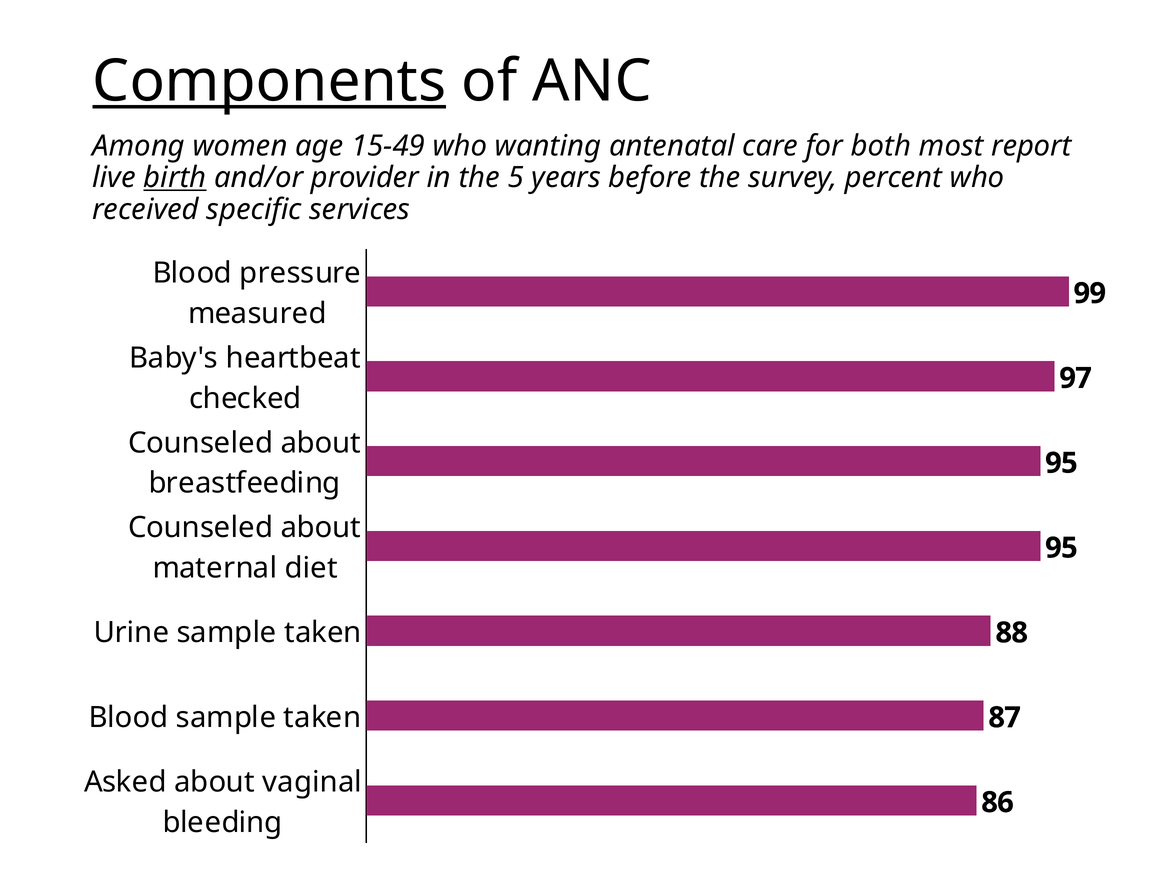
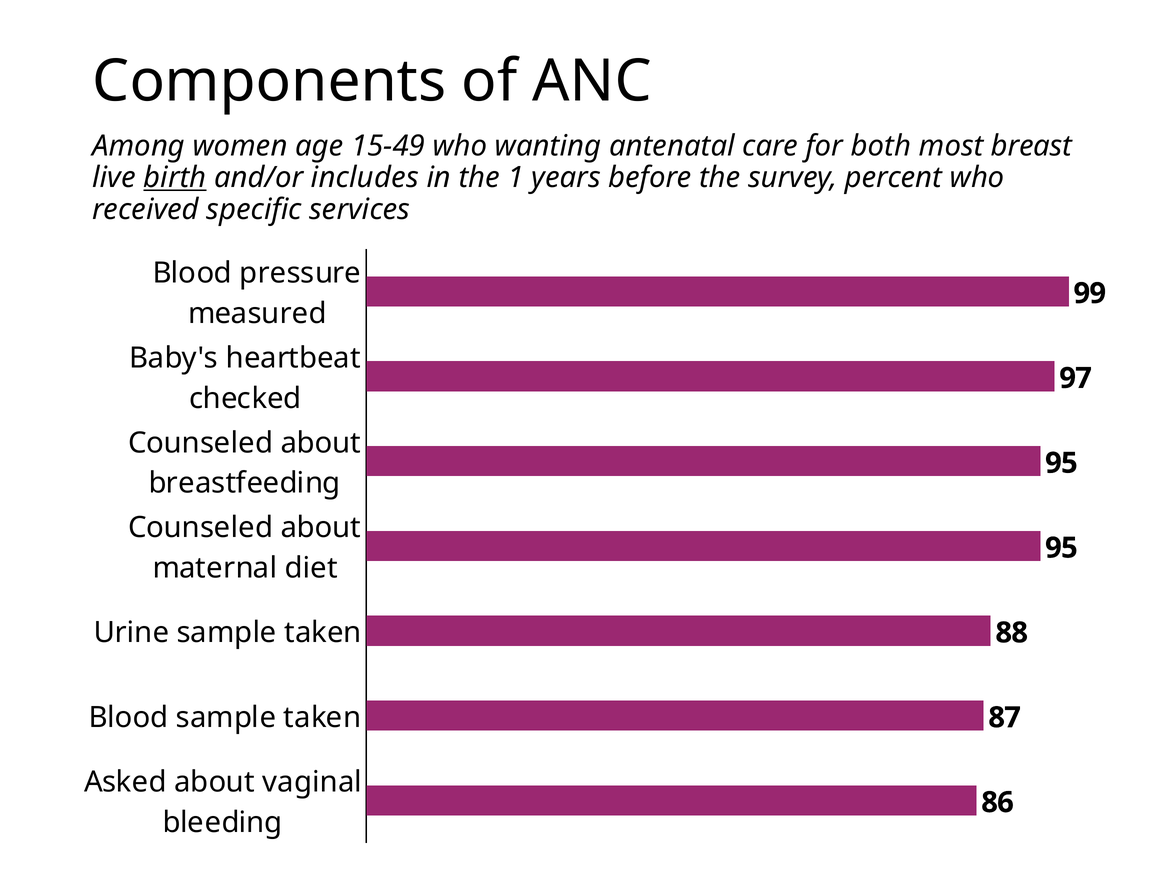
Components underline: present -> none (269, 81)
report: report -> breast (1031, 146)
provider: provider -> includes (365, 178)
5: 5 -> 1 (516, 178)
